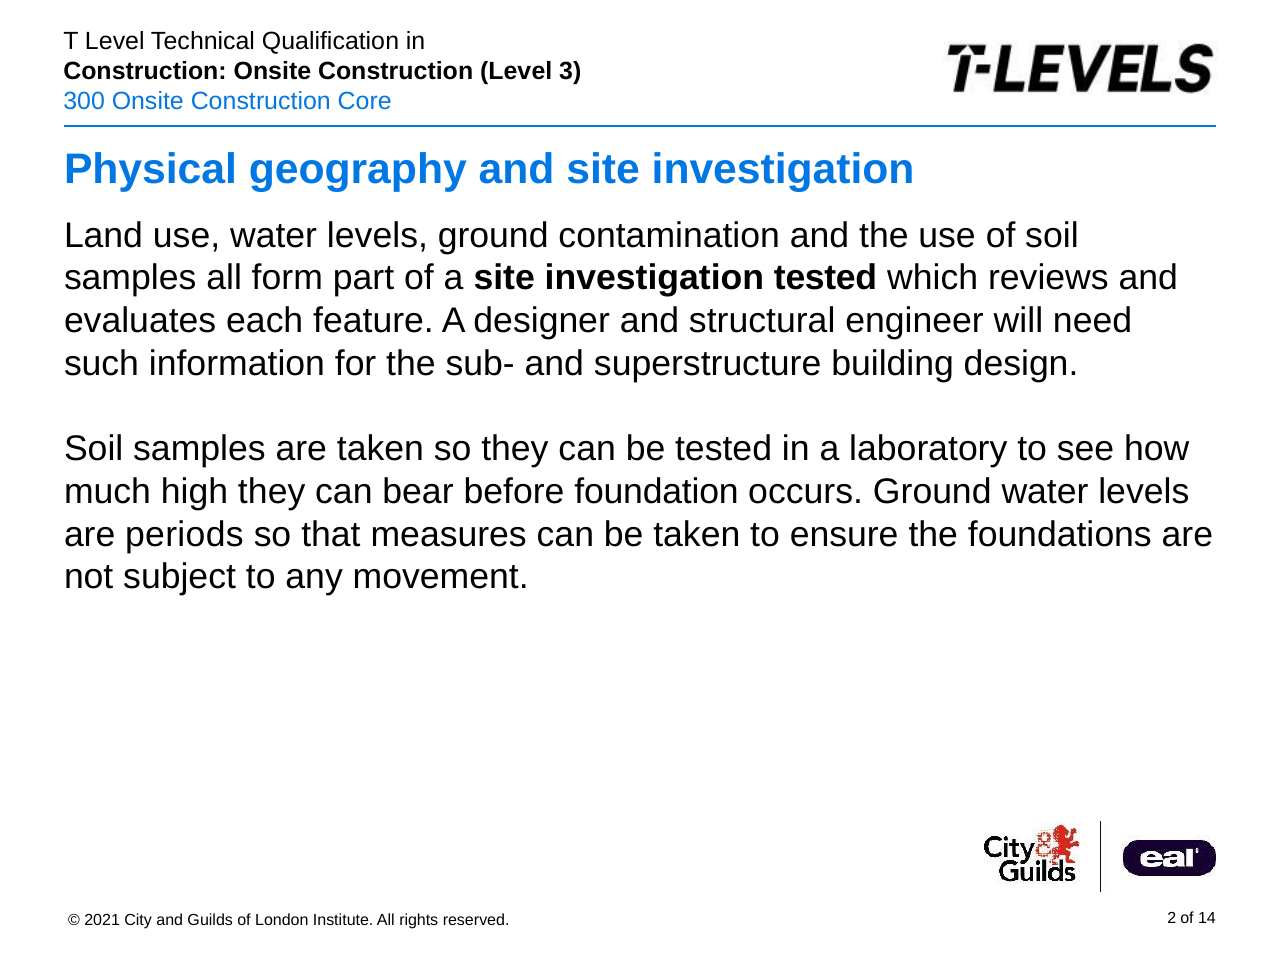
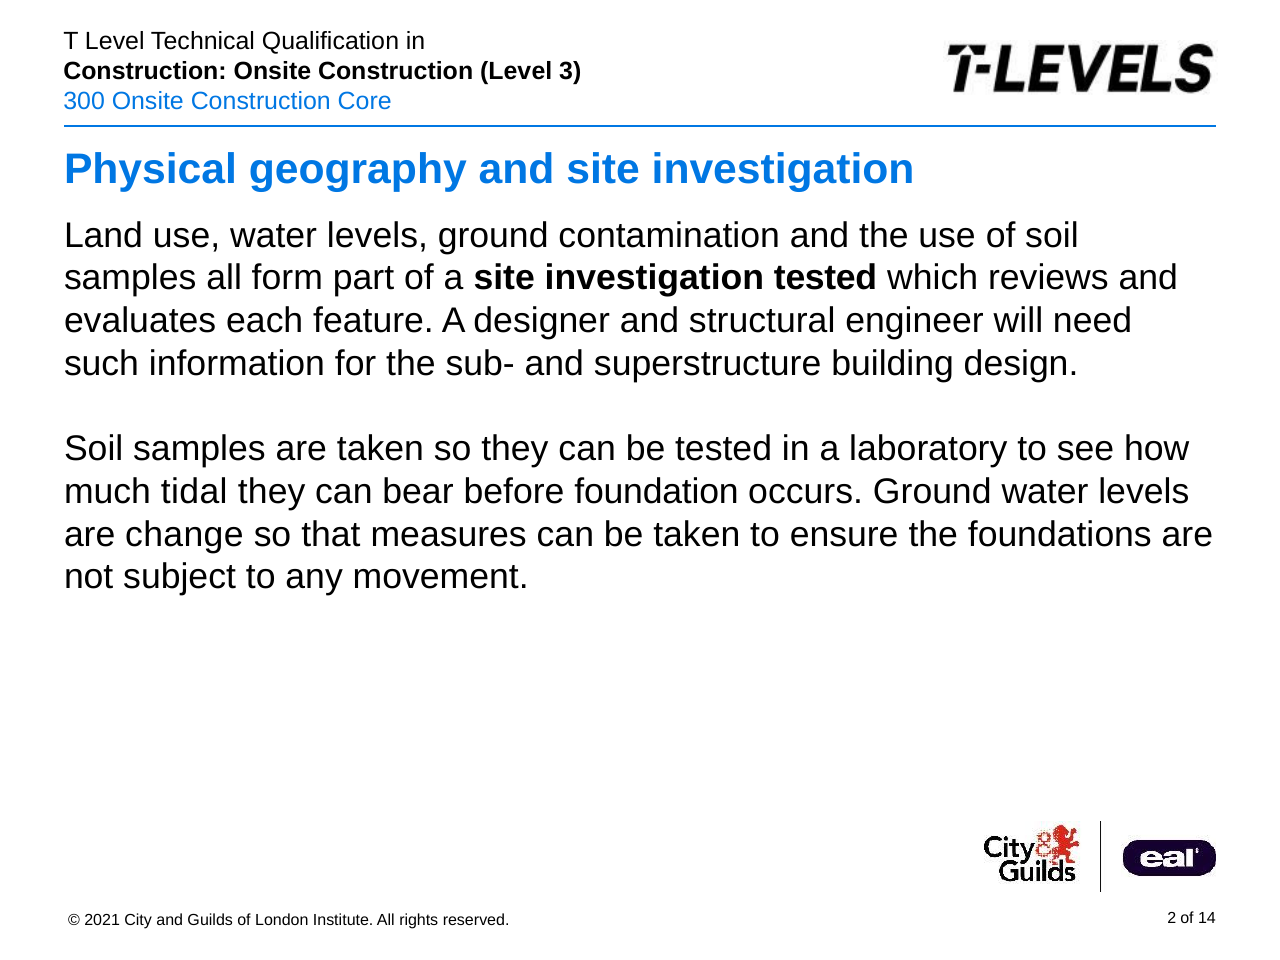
high: high -> tidal (194, 492)
periods: periods -> change (184, 534)
